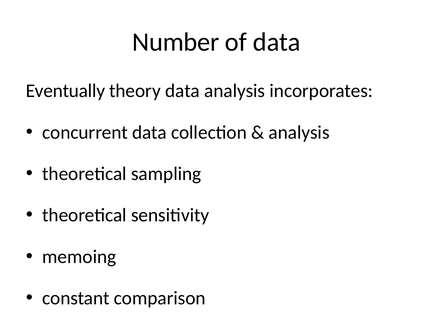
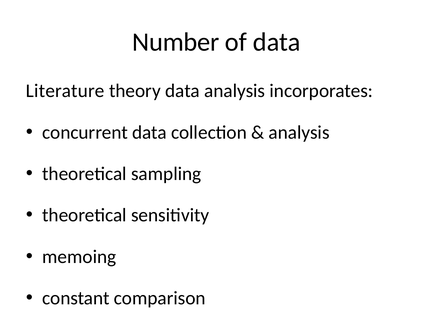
Eventually: Eventually -> Literature (65, 91)
